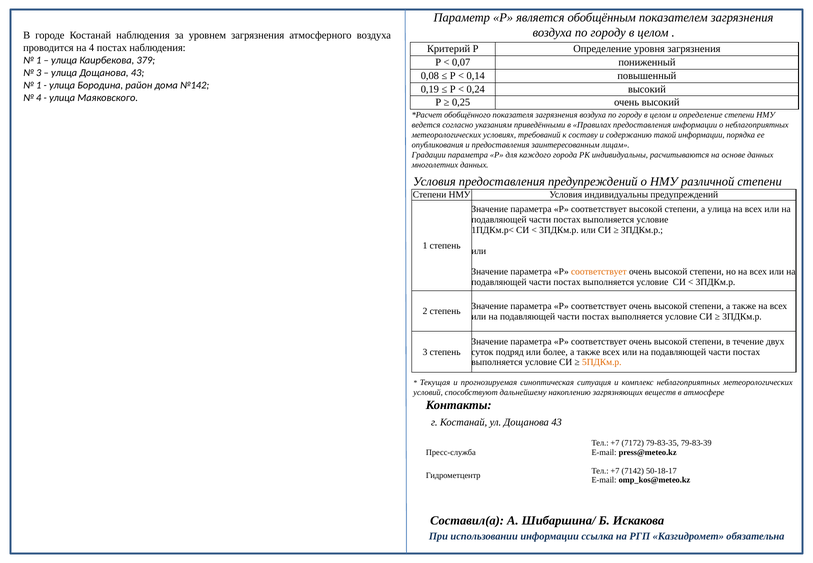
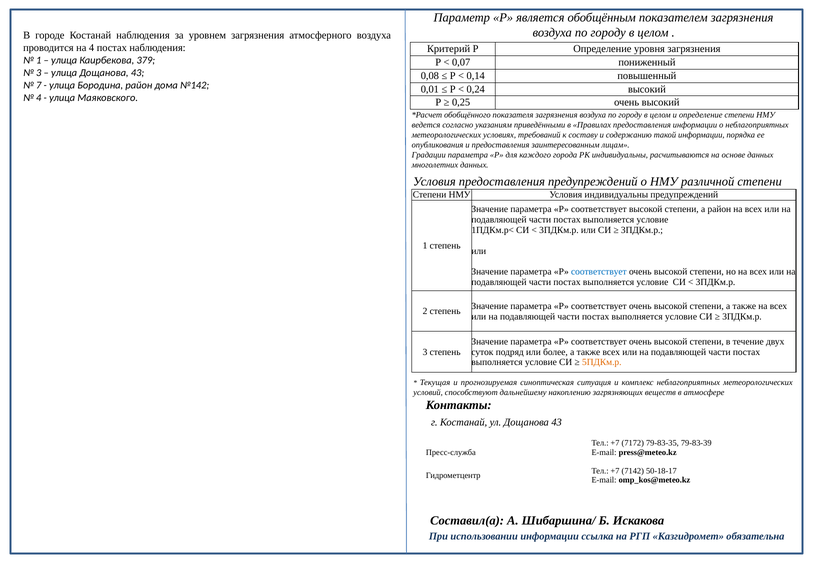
1: 1 -> 7 (39, 85)
0,19: 0,19 -> 0,01 (430, 89)
а улица: улица -> район (719, 209)
соответствует colour: orange -> blue (599, 272)
